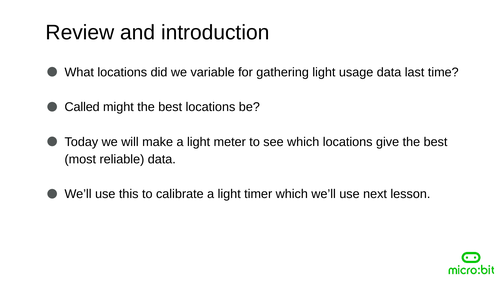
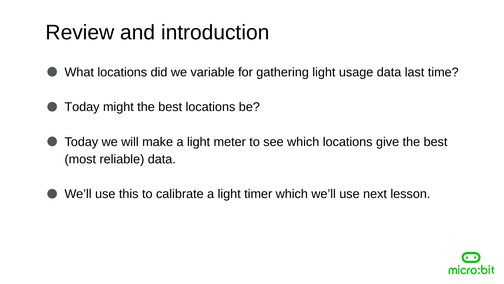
Called: Called -> Today (82, 107)
